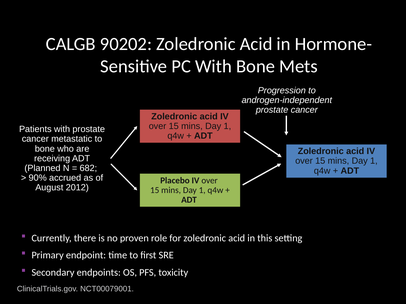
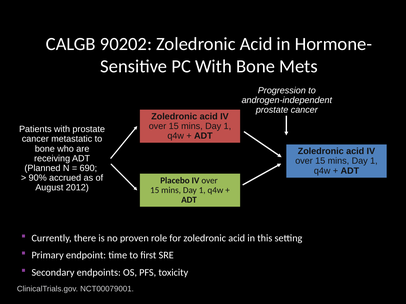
682: 682 -> 690 (88, 168)
